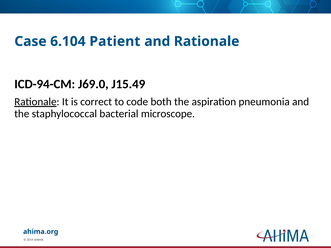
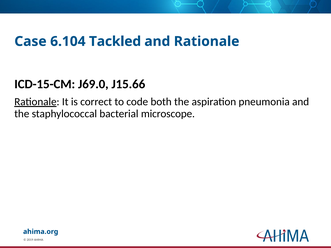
Patient: Patient -> Tackled (115, 41)
ICD-94-CM: ICD-94-CM -> ICD-15-CM (45, 84)
J15.49: J15.49 -> J15.66 (128, 84)
